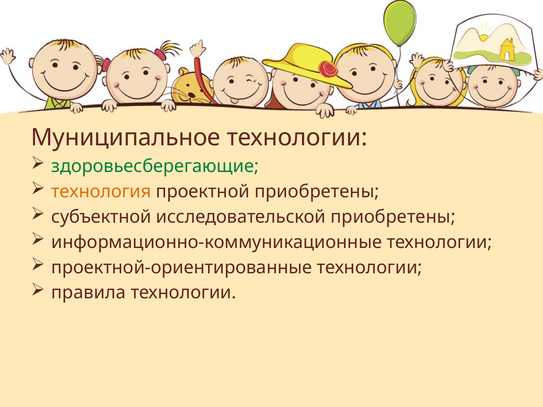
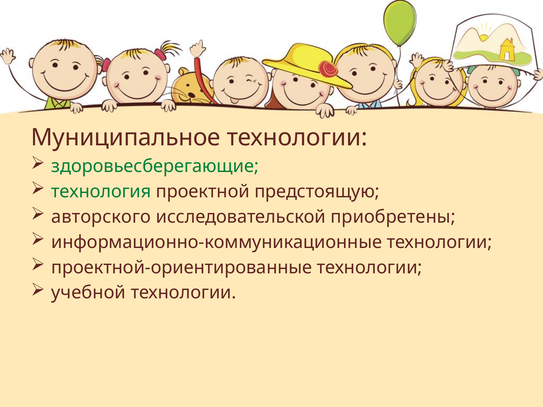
технология colour: orange -> green (101, 192)
проектной приобретены: приобретены -> предстоящую (317, 192)
субъектной: субъектной -> авторского (101, 217)
правила: правила -> учебной (89, 293)
